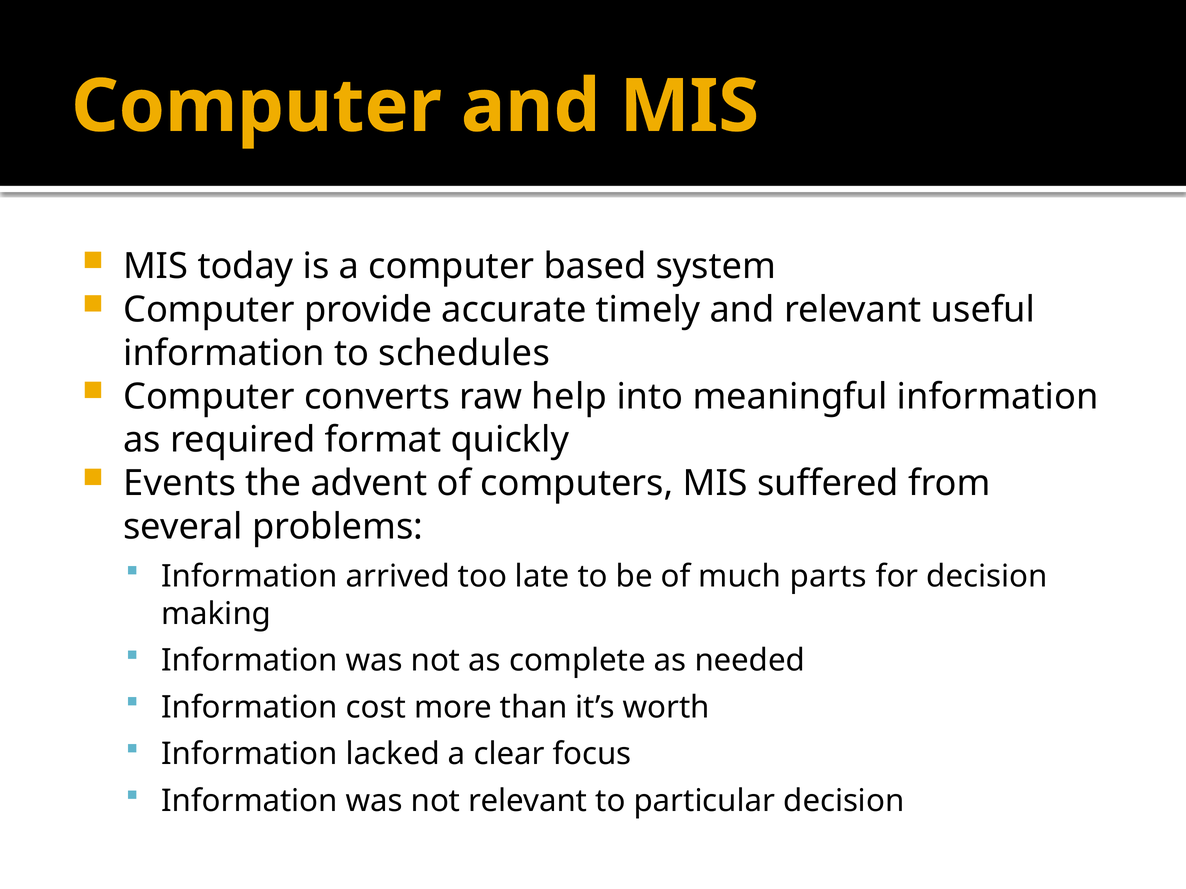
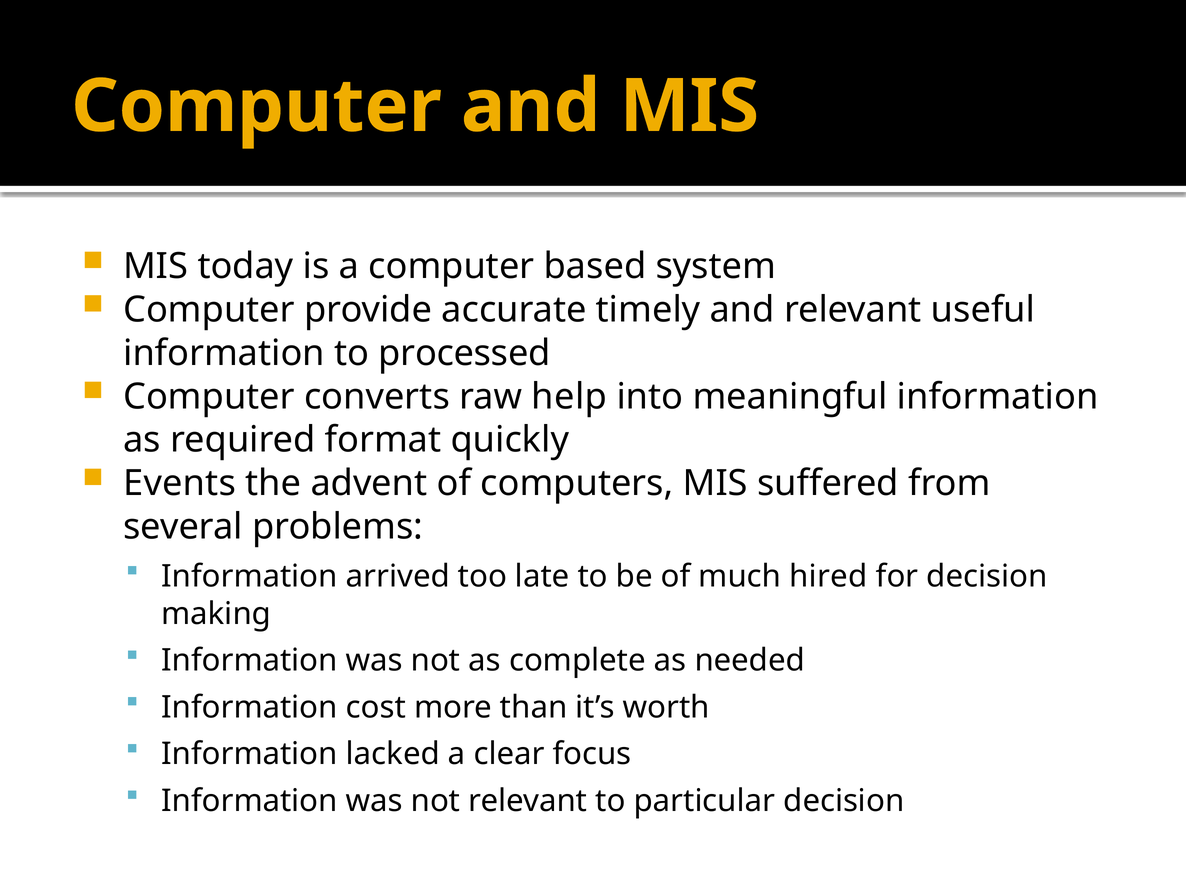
schedules: schedules -> processed (464, 353)
parts: parts -> hired (828, 577)
